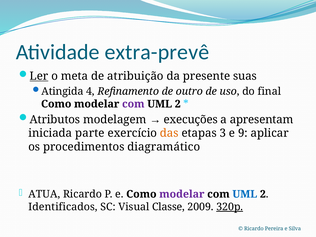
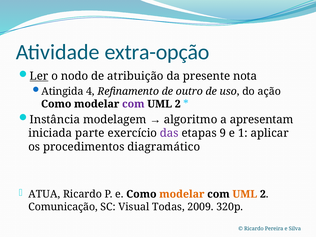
extra-prevê: extra-prevê -> extra-opção (157, 52)
meta: meta -> nodo (75, 76)
suas: suas -> nota (245, 76)
final: final -> ação (269, 91)
Atributos: Atributos -> Instância (55, 119)
execuções: execuções -> algoritmo (191, 119)
das colour: orange -> purple (169, 133)
3: 3 -> 9 (223, 133)
9: 9 -> 1 (243, 133)
modelar colour: purple -> orange (182, 194)
UML colour: blue -> orange (245, 194)
Identificados: Identificados -> Comunicação (63, 207)
Classe: Classe -> Todas (168, 207)
320p underline: present -> none (230, 207)
